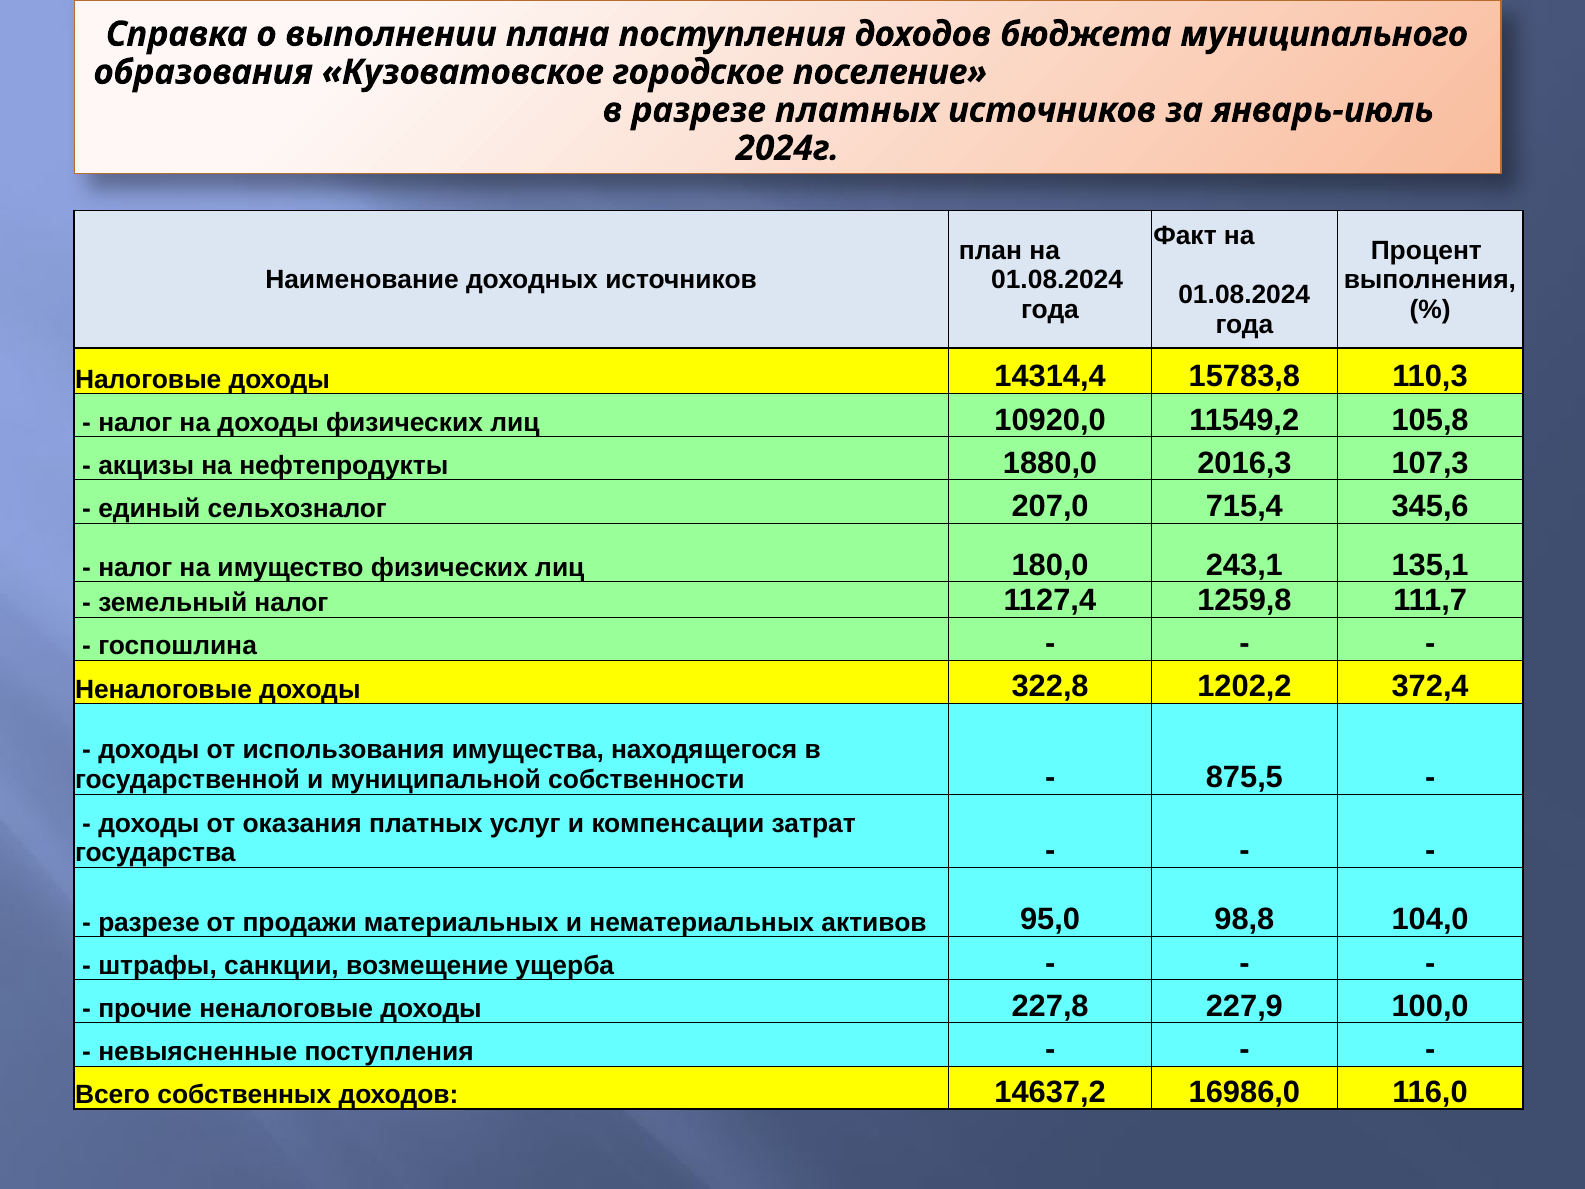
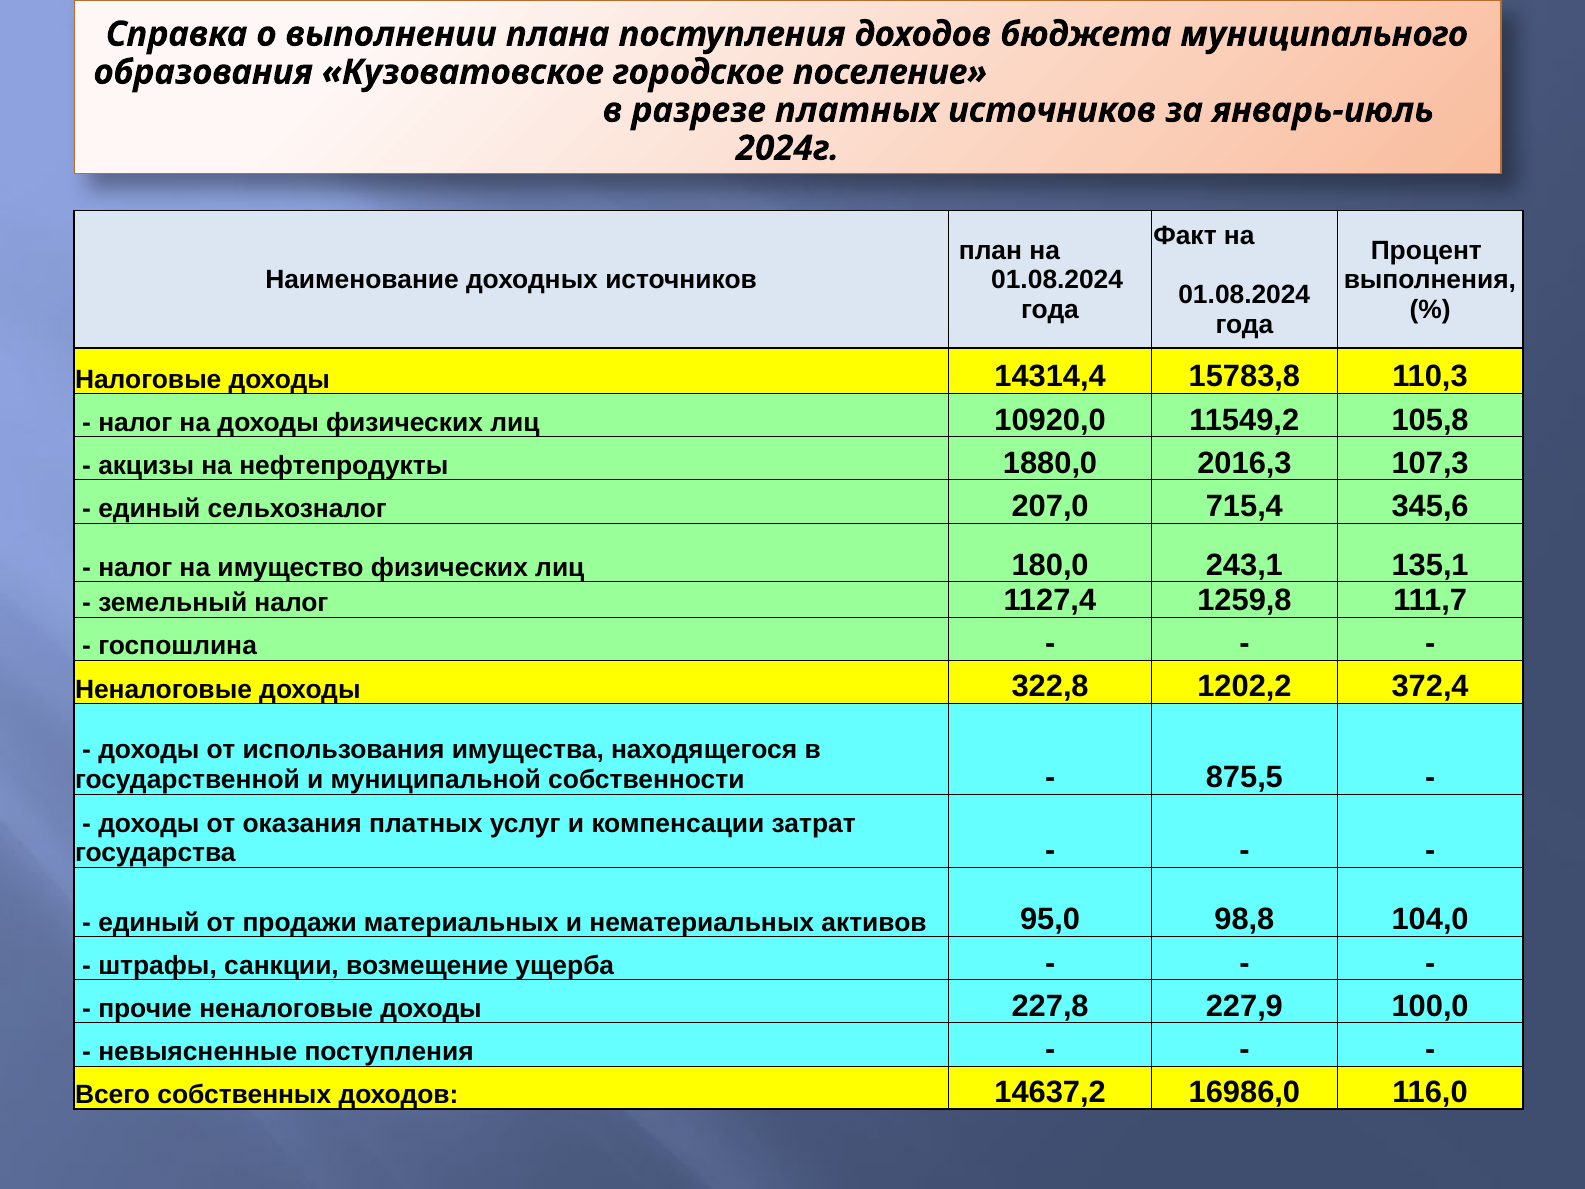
разрезе: разрезе -> единый (149, 922)
